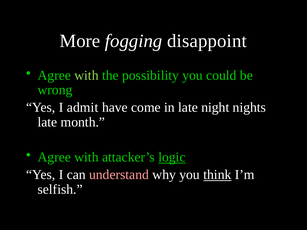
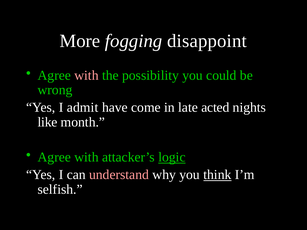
with colour: light green -> pink (86, 75)
night: night -> acted (215, 108)
late: late -> like (48, 122)
